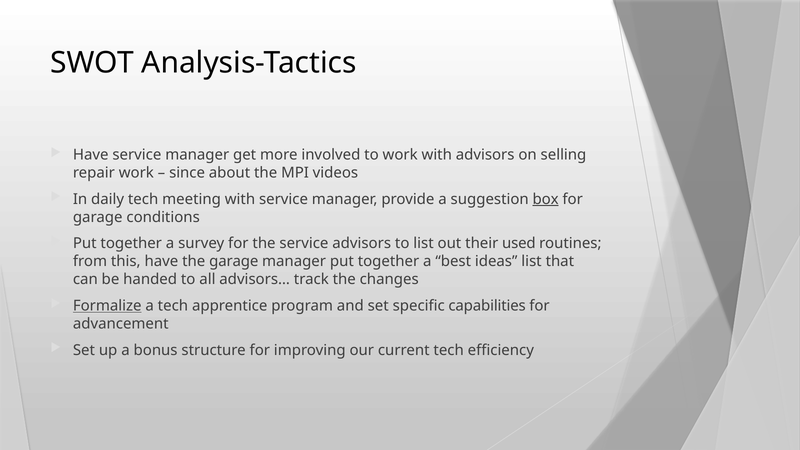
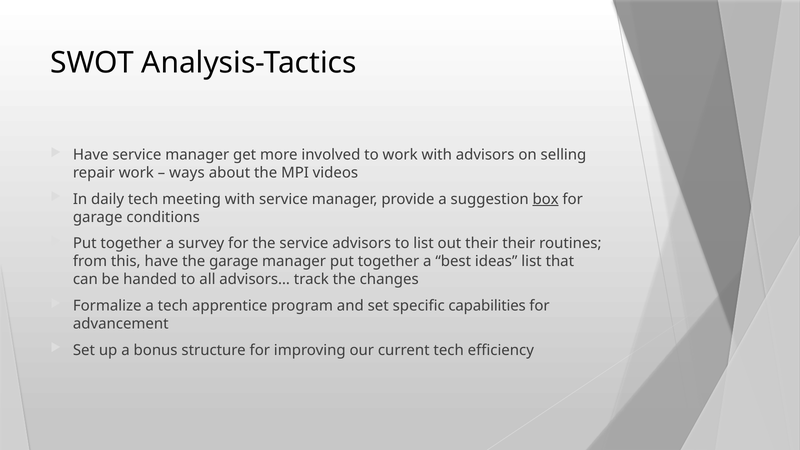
since: since -> ways (187, 173)
their used: used -> their (519, 244)
Formalize underline: present -> none (107, 306)
